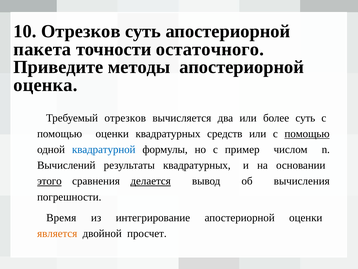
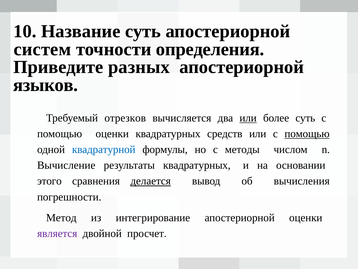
10 Отрезков: Отрезков -> Название (81, 31)
пакета: пакета -> систем (42, 49)
остаточного: остаточного -> определения (210, 49)
методы: методы -> разных (139, 67)
оценка: оценка -> языков (46, 85)
или underline: none -> present (248, 118)
пример: пример -> методы (242, 149)
Вычислений: Вычислений -> Вычисление (66, 165)
этого underline: present -> none (49, 181)
Время: Время -> Метод (61, 217)
является colour: orange -> purple (57, 233)
